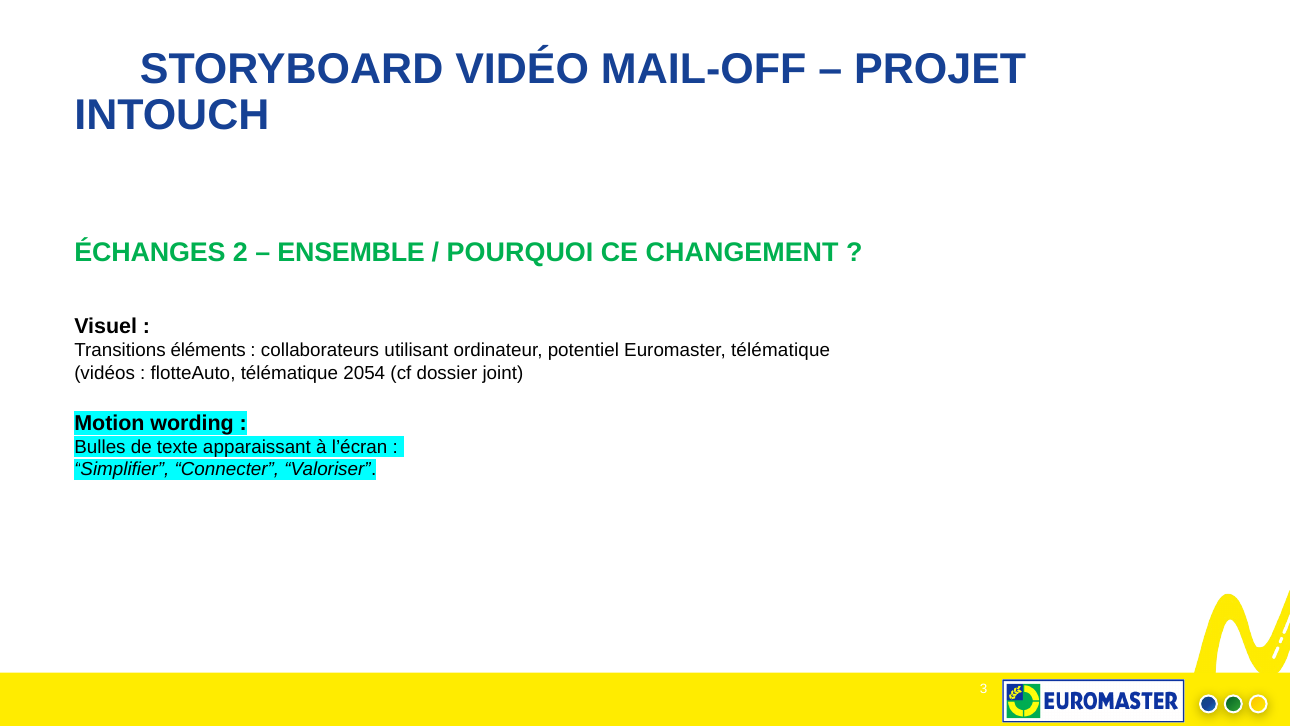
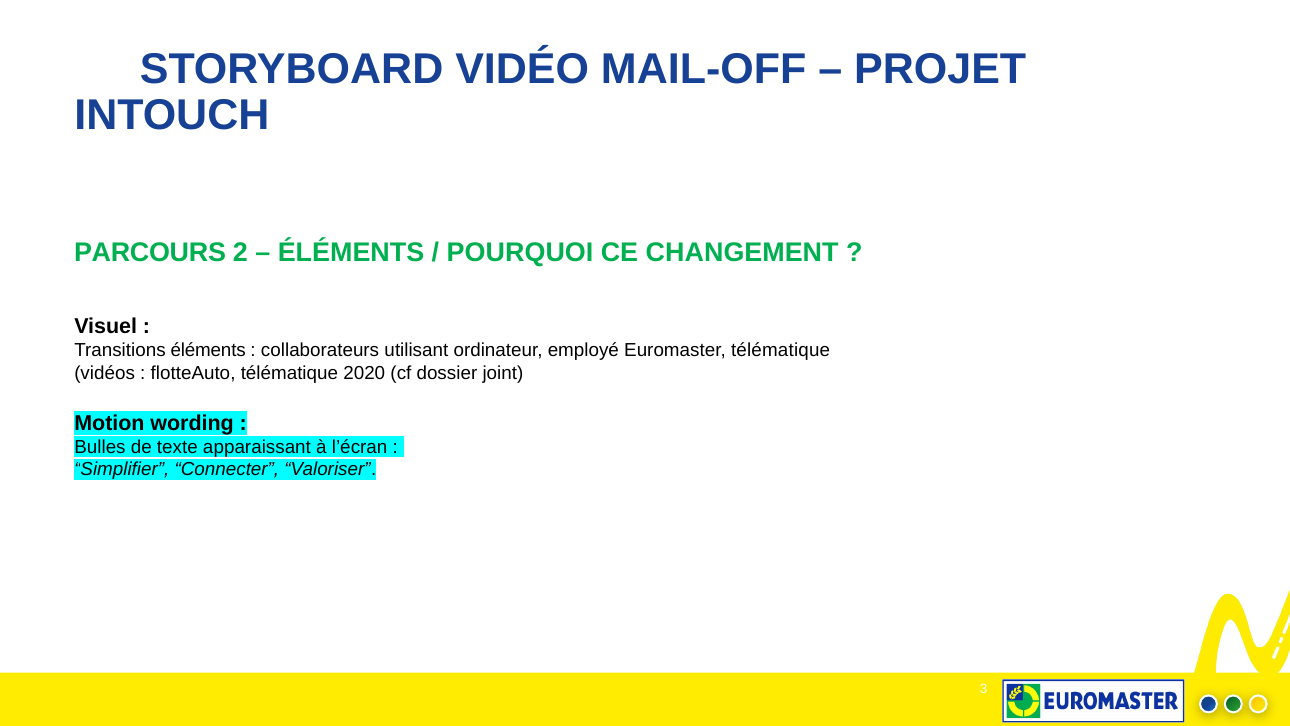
ÉCHANGES: ÉCHANGES -> PARCOURS (150, 252)
ENSEMBLE: ENSEMBLE -> ÉLÉMENTS (351, 252)
potentiel: potentiel -> employé (583, 350)
2054: 2054 -> 2020 (364, 373)
